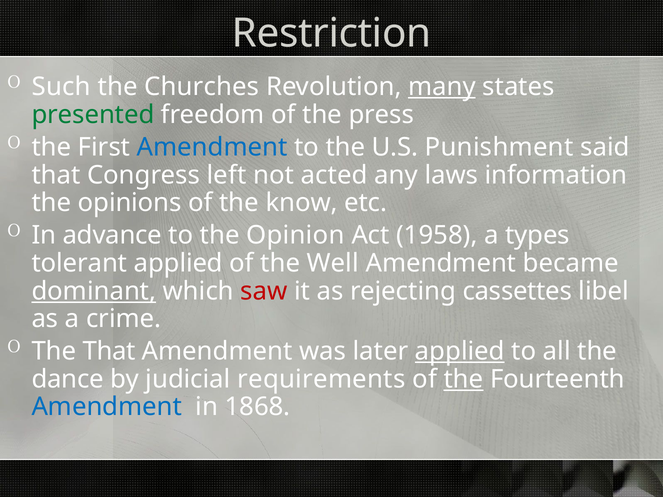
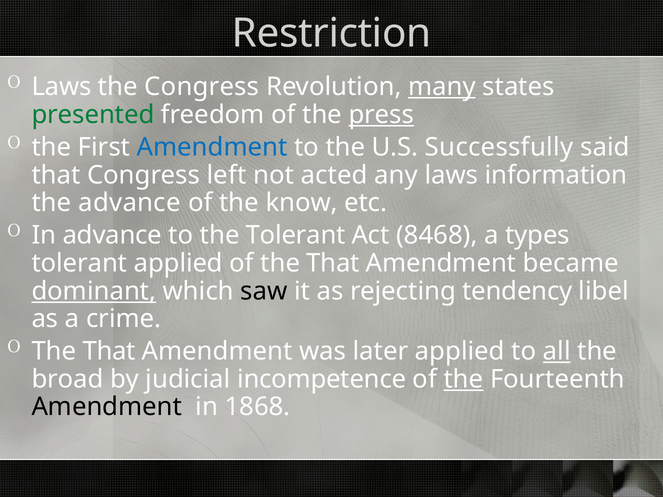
Such: Such -> Laws (61, 87)
the Churches: Churches -> Congress (202, 87)
press underline: none -> present (381, 115)
Punishment: Punishment -> Successfully (499, 147)
the opinions: opinions -> advance (129, 203)
the Opinion: Opinion -> Tolerant (296, 235)
1958: 1958 -> 8468 (437, 235)
of the Well: Well -> That (333, 263)
saw colour: red -> black (264, 291)
cassettes: cassettes -> tendency (517, 291)
applied underline: present -> none (460, 351)
all underline: none -> present (557, 351)
dance: dance -> broad (68, 379)
requirements: requirements -> incompetence (322, 379)
Amendment colour: blue -> black (107, 407)
